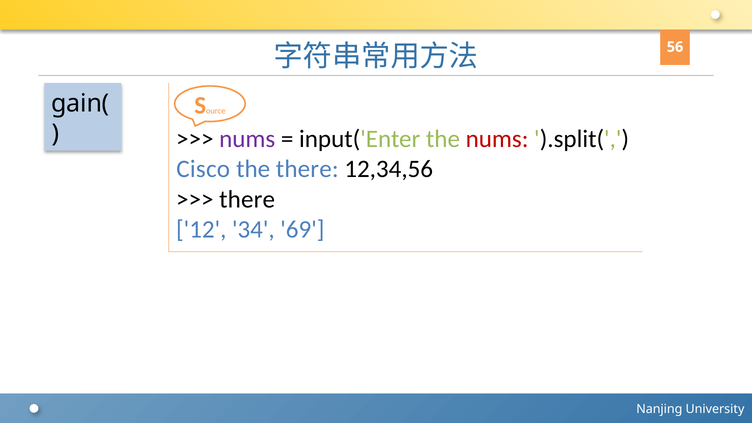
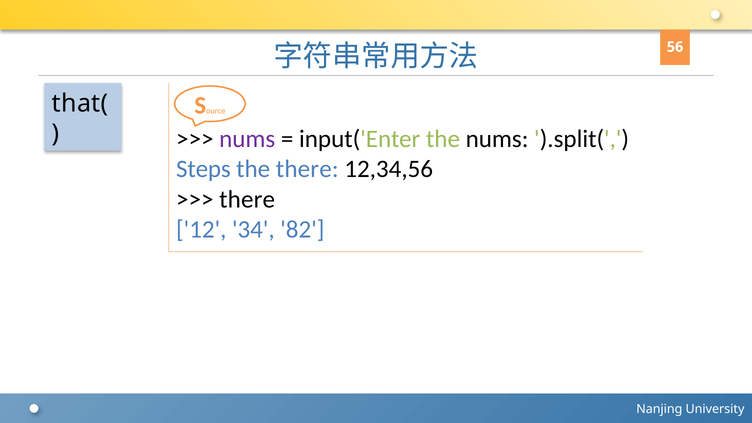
gain(: gain( -> that( (80, 103)
nums colour: red -> black (497, 139)
Cisco: Cisco -> Steps (203, 169)
69: 69 -> 82 (302, 229)
